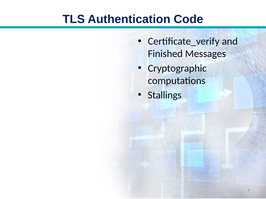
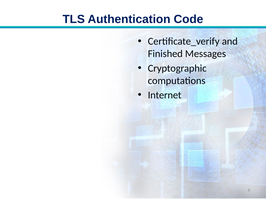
Stallings: Stallings -> Internet (165, 95)
